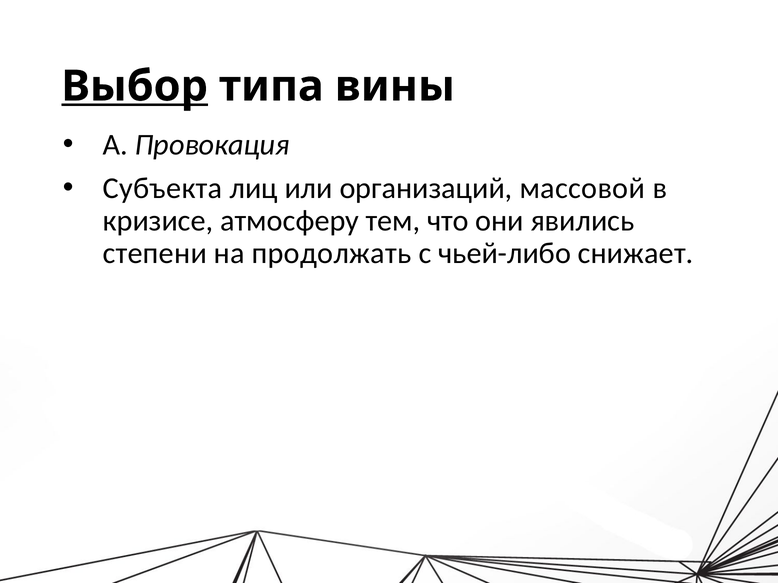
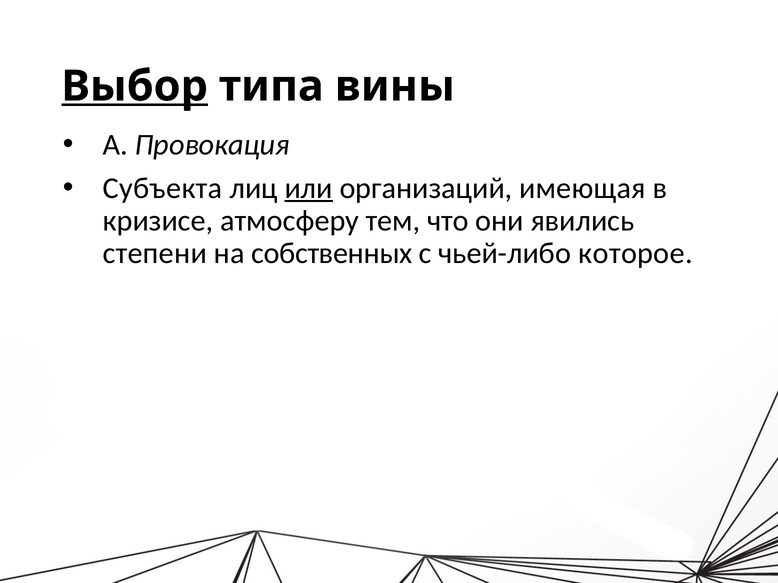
или underline: none -> present (309, 188)
массовой: массовой -> имеющая (582, 188)
продолжать: продолжать -> собственных (332, 254)
снижает: снижает -> которое (636, 254)
